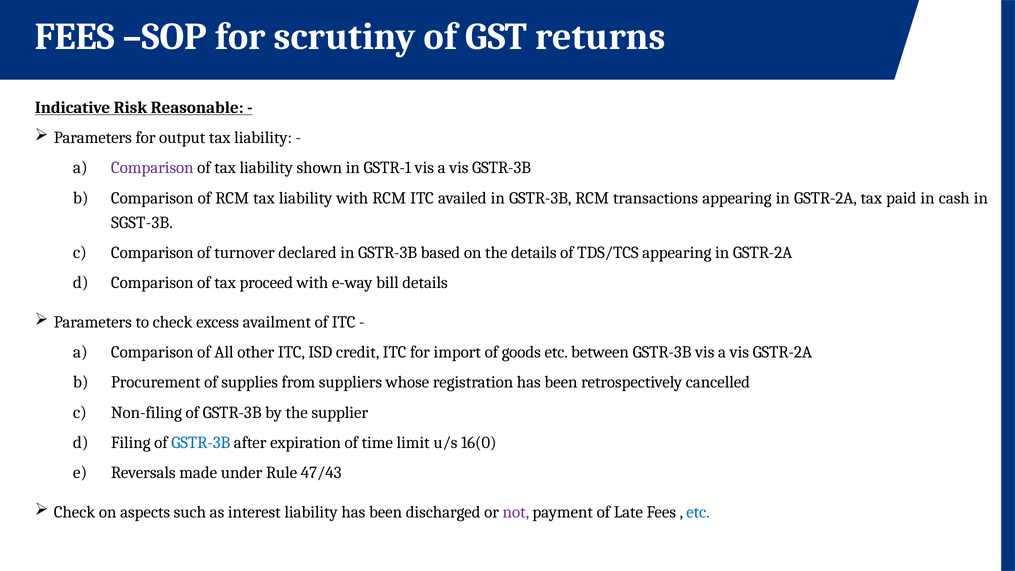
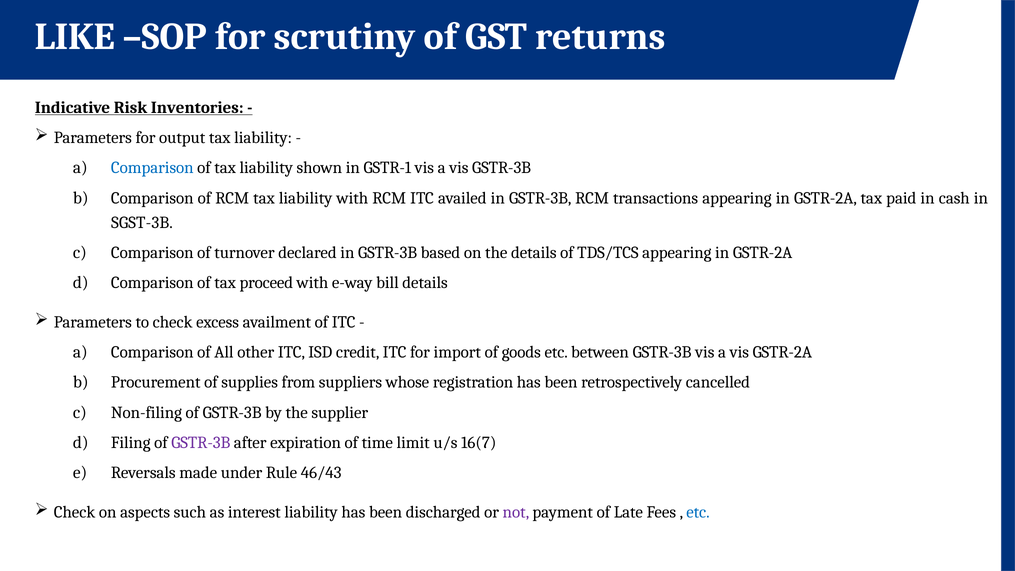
FEES: FEES -> LIKE (75, 37)
Reasonable: Reasonable -> Inventories (197, 108)
Comparison colour: purple -> blue (152, 168)
GSTR-3B colour: blue -> purple (201, 443)
16(0: 16(0 -> 16(7 (479, 443)
47/43: 47/43 -> 46/43 (321, 473)
